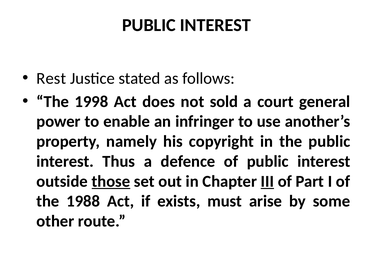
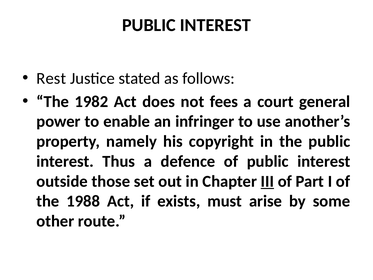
1998: 1998 -> 1982 (91, 101)
sold: sold -> fees (224, 101)
those underline: present -> none (111, 181)
